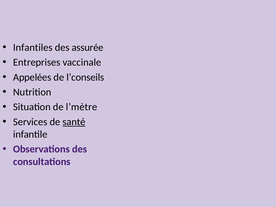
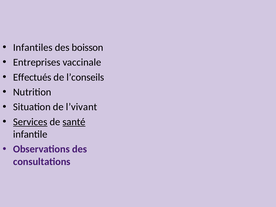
assurée: assurée -> boisson (88, 47)
Appelées: Appelées -> Effectués (32, 77)
l’mètre: l’mètre -> l’vivant (82, 107)
Services underline: none -> present (30, 122)
